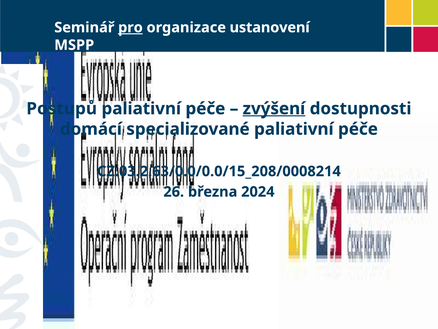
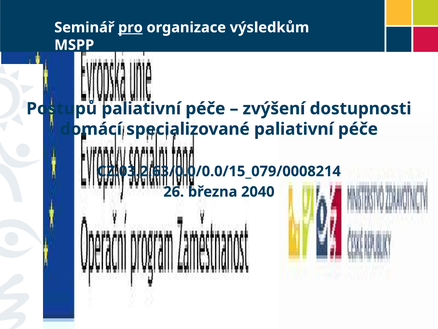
ustanovení: ustanovení -> výsledkům (270, 27)
zvýšení underline: present -> none (274, 108)
CZ.03.2.63/0.0/0.0/15_208/0008214: CZ.03.2.63/0.0/0.0/15_208/0008214 -> CZ.03.2.63/0.0/0.0/15_079/0008214 (219, 171)
2024: 2024 -> 2040 (258, 192)
